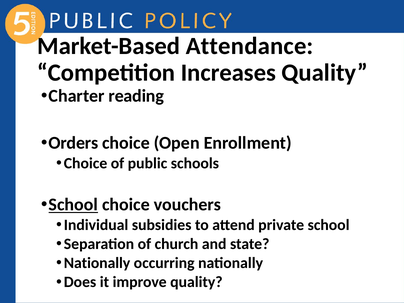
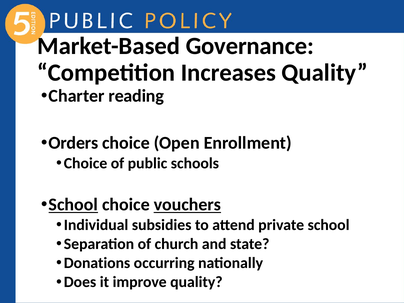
Attendance: Attendance -> Governance (250, 46)
vouchers underline: none -> present (187, 205)
Nationally: Nationally -> Donations (97, 263)
